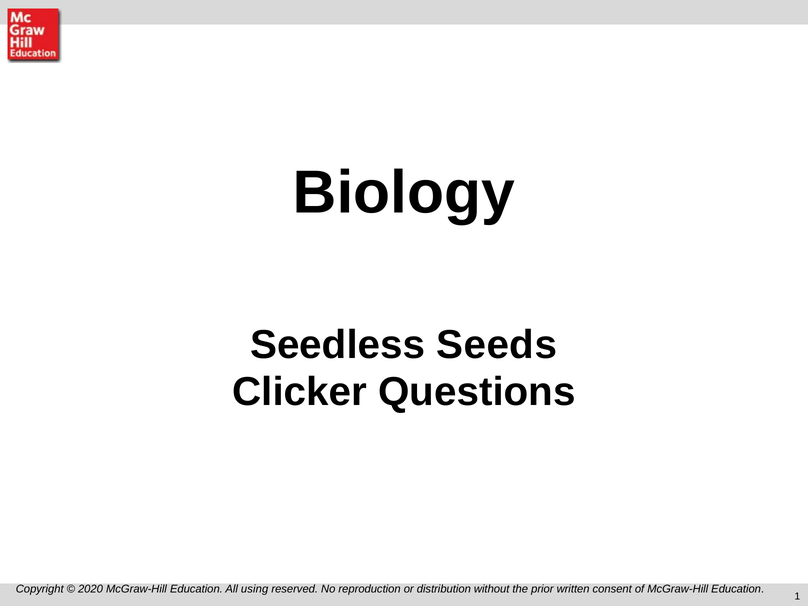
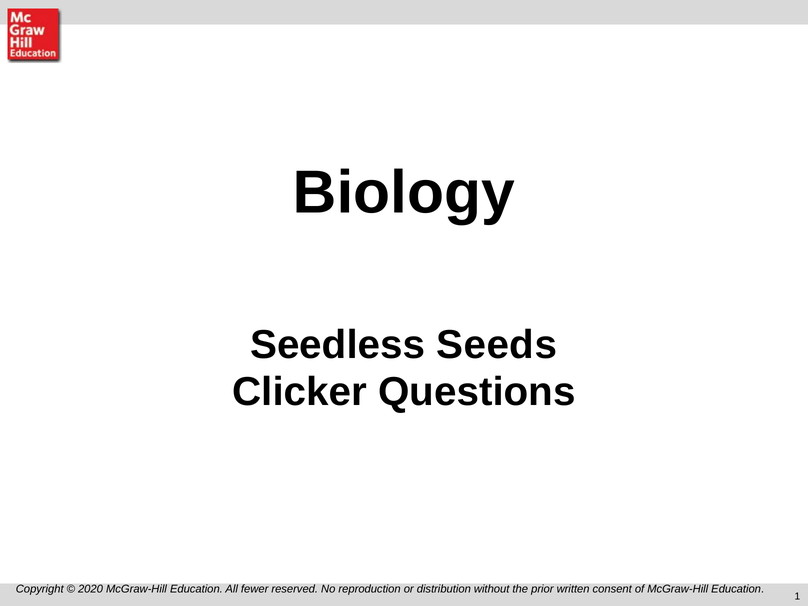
using: using -> fewer (255, 589)
